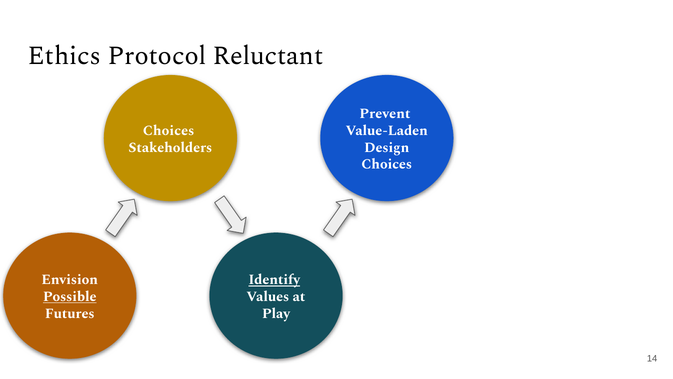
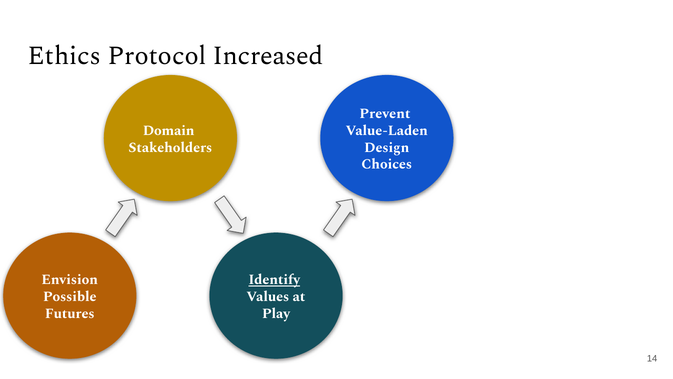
Reluctant: Reluctant -> Increased (268, 56)
Choices: Choices -> Domain (169, 130)
Possible underline: present -> none (70, 296)
